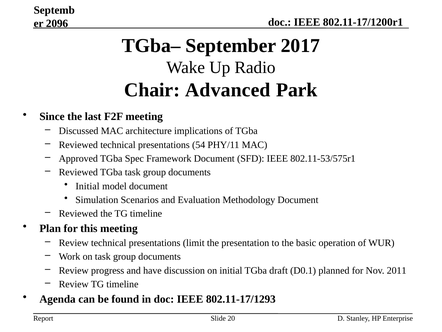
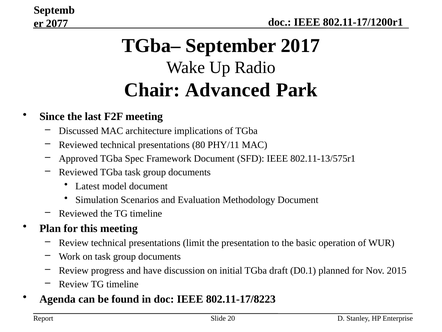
2096: 2096 -> 2077 (57, 24)
54: 54 -> 80 (199, 145)
802.11-53/575r1: 802.11-53/575r1 -> 802.11-13/575r1 (323, 158)
Initial: Initial -> Latest (88, 186)
2011: 2011 -> 2015 (397, 270)
802.11-17/1293: 802.11-17/1293 -> 802.11-17/8223 (241, 299)
